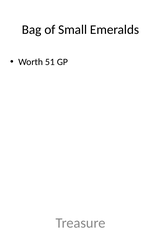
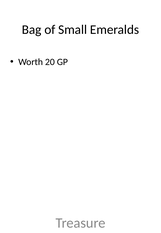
51: 51 -> 20 (50, 62)
